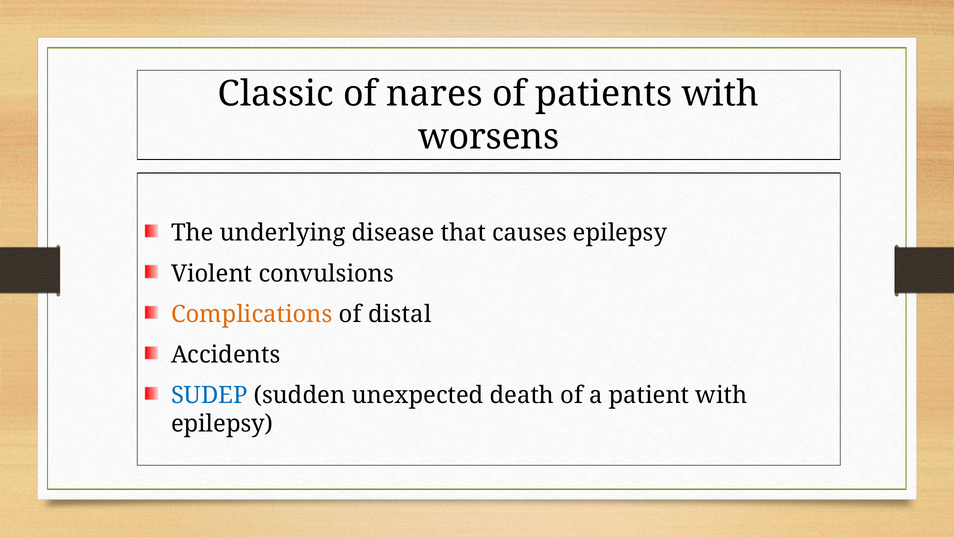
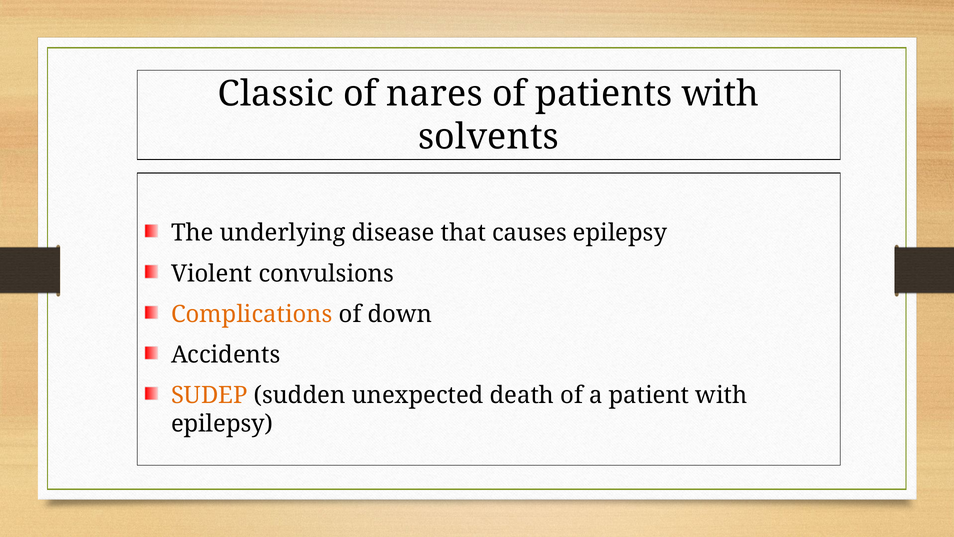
worsens: worsens -> solvents (489, 137)
distal: distal -> down (400, 314)
SUDEP colour: blue -> orange (209, 395)
